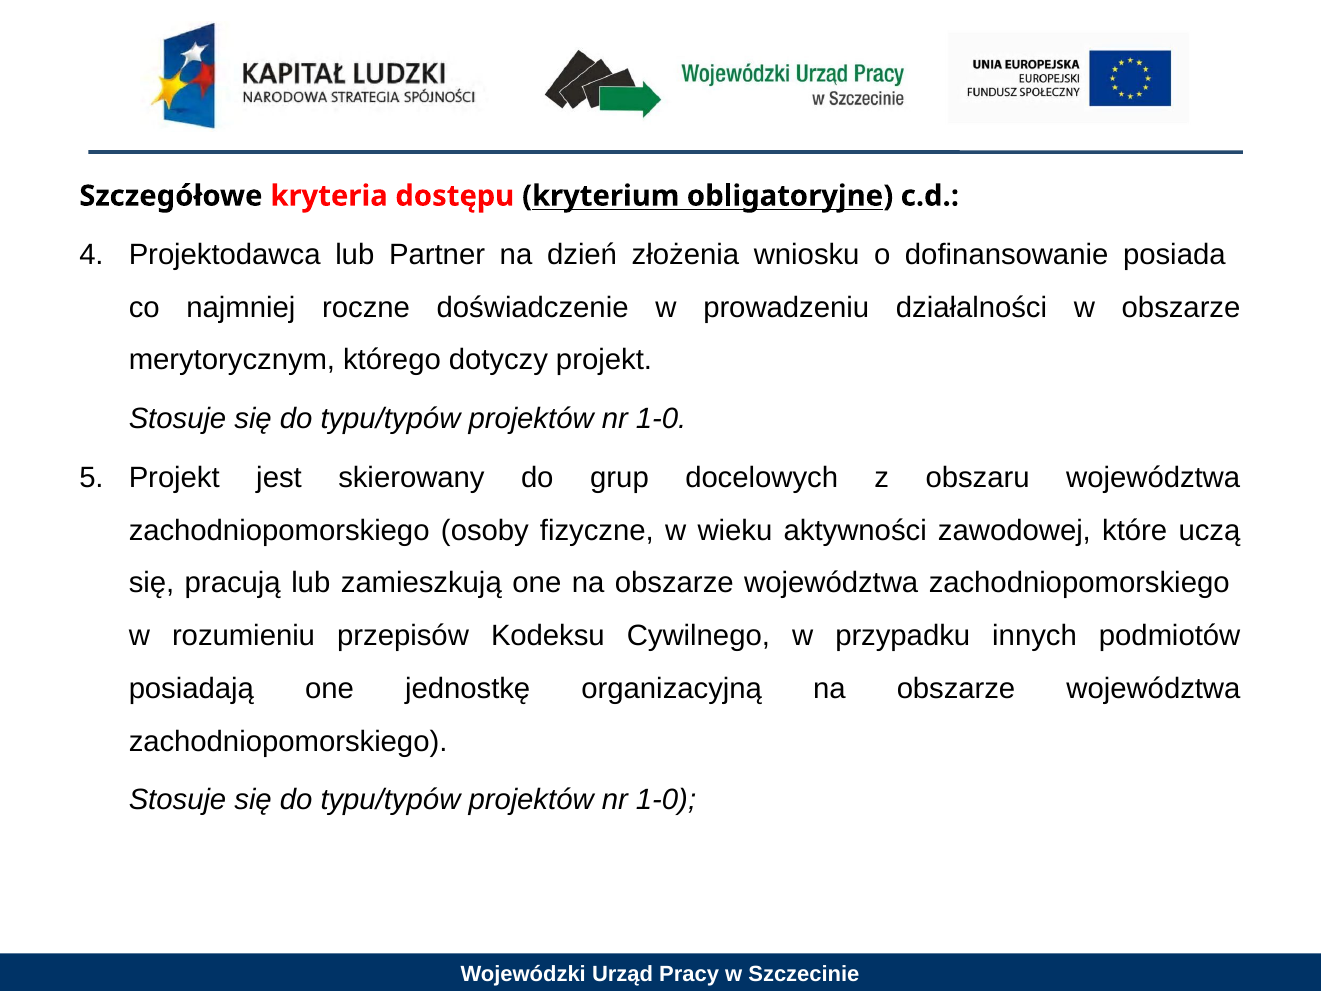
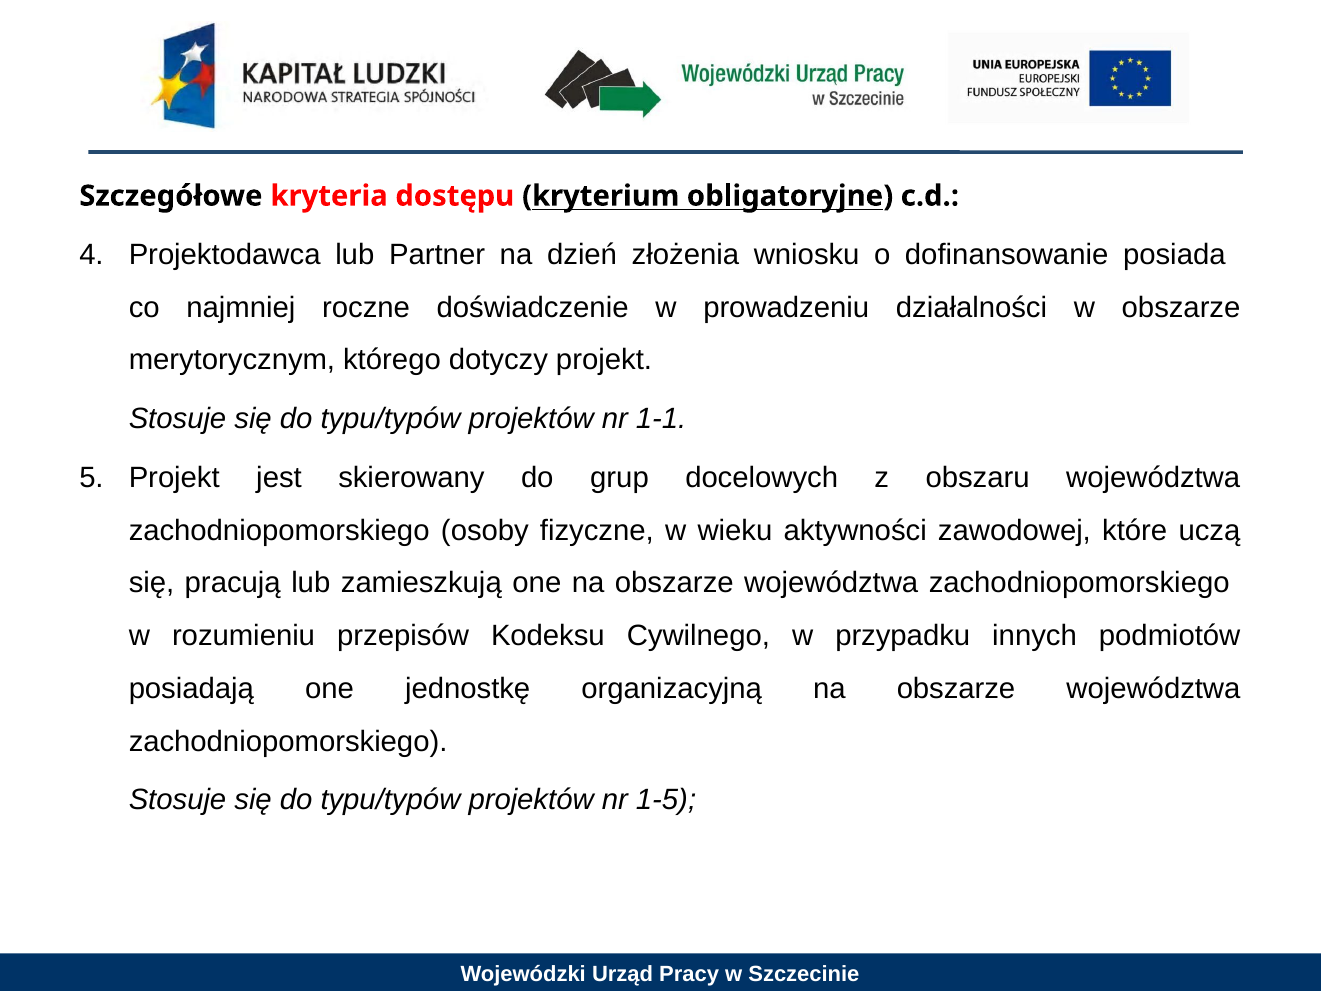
1-0: 1-0 -> 1-1 (661, 419)
1-0: 1-0 -> 1-5 (666, 800)
